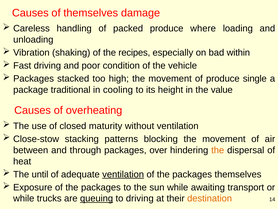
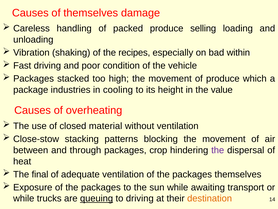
where: where -> selling (203, 28)
single: single -> which (255, 78)
traditional: traditional -> industries (71, 90)
maturity: maturity -> material (106, 126)
over: over -> crop (158, 150)
the colour: orange -> purple (218, 150)
until: until -> final (40, 174)
ventilation underline: present -> none (123, 174)
